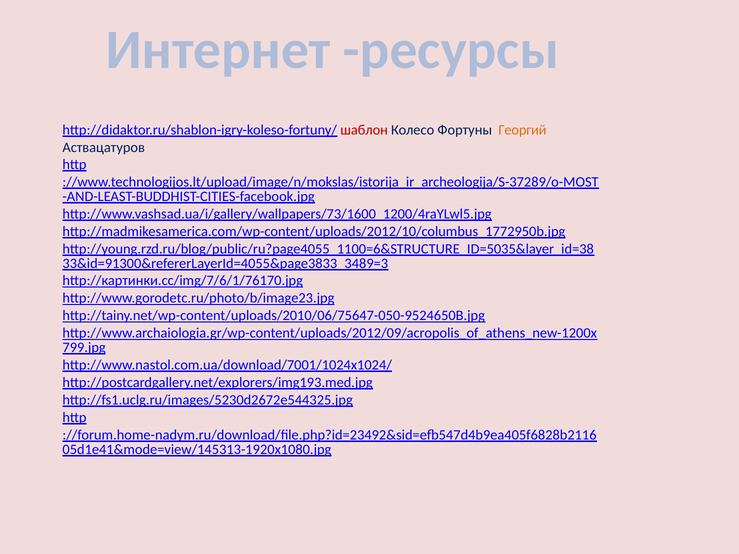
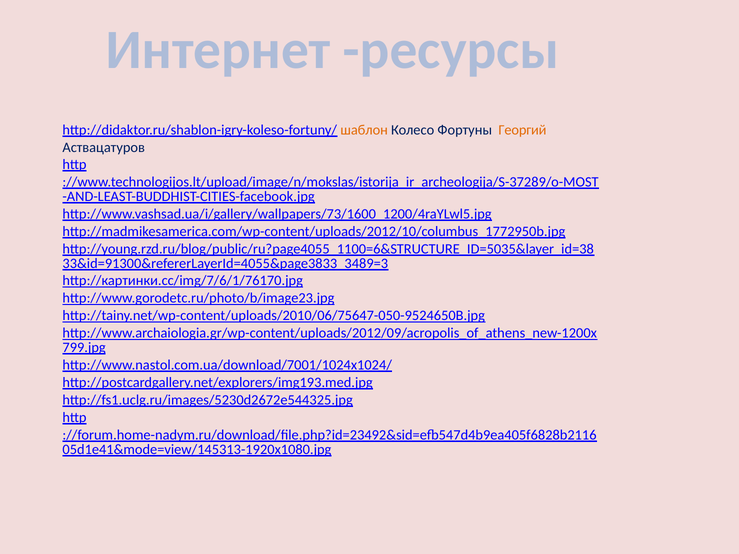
шаблон colour: red -> orange (364, 130)
